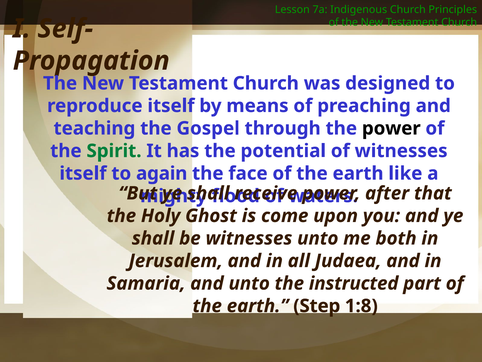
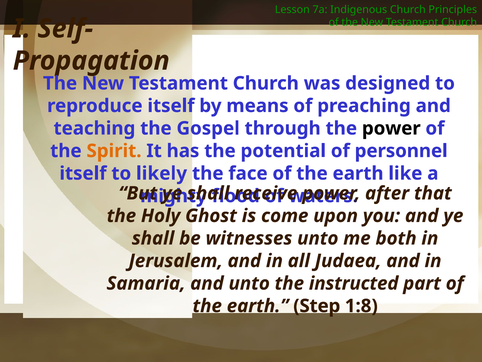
Spirit colour: green -> orange (114, 151)
of witnesses: witnesses -> personnel (401, 151)
again: again -> likely (162, 173)
